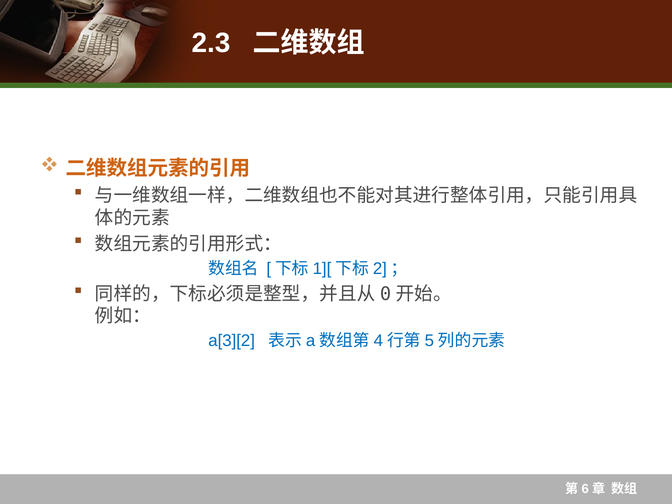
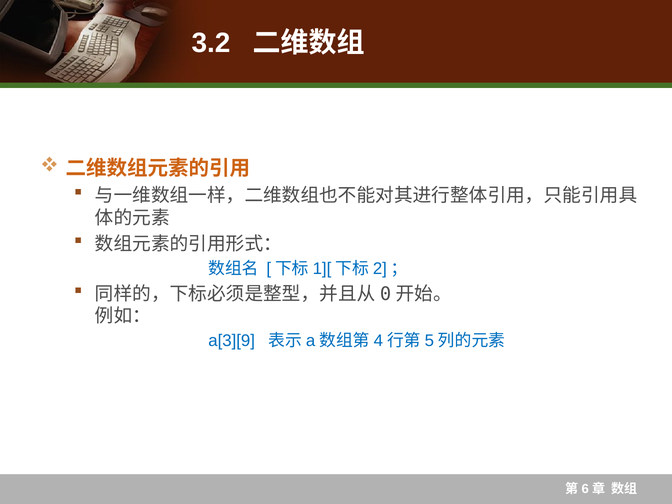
2.3: 2.3 -> 3.2 (211, 43)
a[3][2: a[3][2 -> a[3][9 (232, 341)
